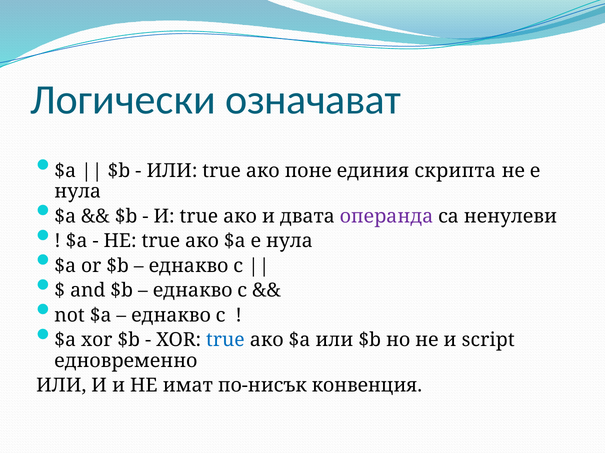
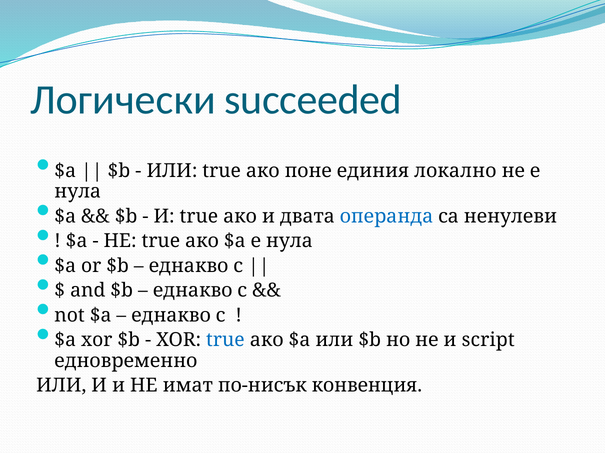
означават: означават -> succeeded (313, 100)
скрипта: скрипта -> локално (455, 171)
операнда colour: purple -> blue (387, 217)
